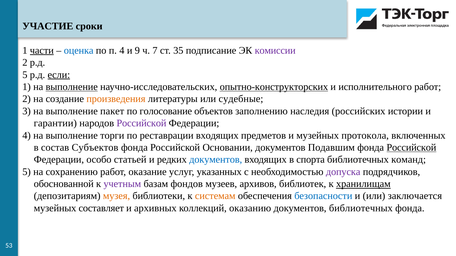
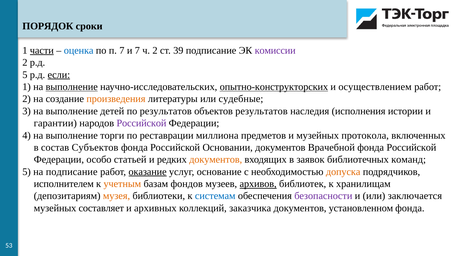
УЧАСТИЕ: УЧАСТИЕ -> ПОРЯДОК (48, 26)
п 4: 4 -> 7 (122, 51)
и 9: 9 -> 7 (137, 51)
ч 7: 7 -> 2 (155, 51)
35: 35 -> 39 (178, 51)
исполнительного: исполнительного -> осуществлением (375, 87)
пакет: пакет -> детей (112, 111)
по голосование: голосование -> результатов (166, 111)
объектов заполнению: заполнению -> результатов (261, 111)
российских: российских -> исполнения (359, 111)
реставрации входящих: входящих -> миллиона (217, 136)
Подавшим: Подавшим -> Врачебной (331, 148)
Российской underline: present -> none (411, 148)
документов colour: blue -> orange (216, 160)
спорта: спорта -> заявок (311, 160)
на сохранению: сохранению -> подписание (72, 172)
оказание underline: none -> present (148, 172)
указанных: указанных -> основание (219, 172)
допуска colour: purple -> orange (343, 172)
обоснованной: обоснованной -> исполнителем (64, 184)
учетным colour: purple -> orange (122, 184)
архивов underline: none -> present (258, 184)
хранилищам underline: present -> none (363, 184)
системам colour: orange -> blue (215, 196)
безопасности colour: blue -> purple (323, 196)
оказанию: оказанию -> заказчика (250, 209)
документов библиотечных: библиотечных -> установленном (361, 209)
